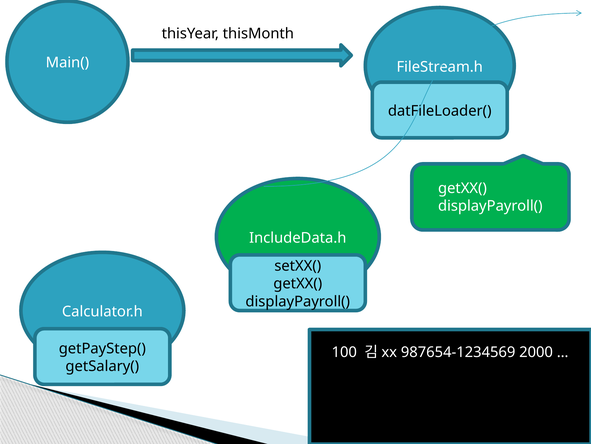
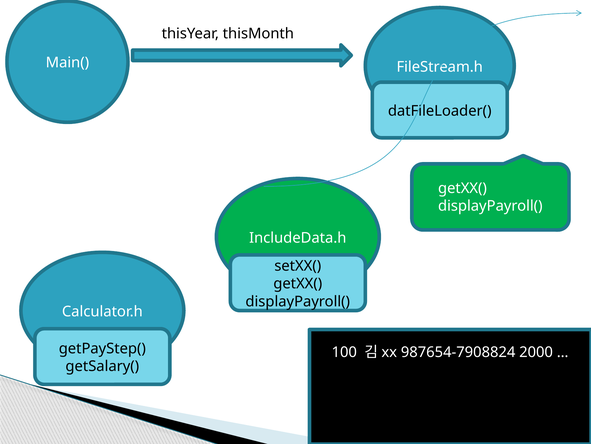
987654-1234569: 987654-1234569 -> 987654-7908824 (458, 352)
